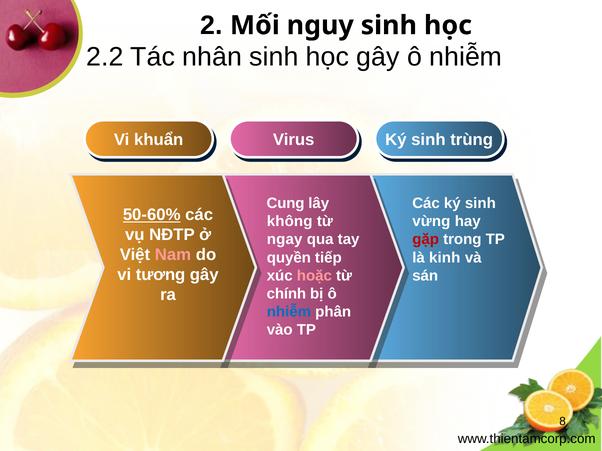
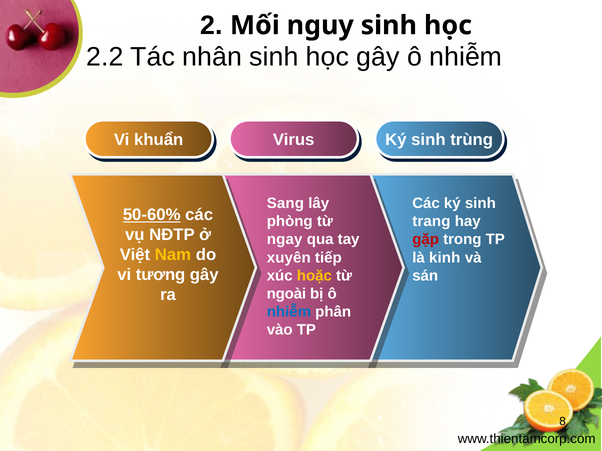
Cung: Cung -> Sang (285, 204)
không: không -> phòng (290, 222)
vừng: vừng -> trang (431, 222)
Nam colour: pink -> yellow (173, 255)
quyền: quyền -> xuyên (289, 258)
hoặc colour: pink -> yellow (314, 276)
chính: chính -> ngoài (286, 294)
